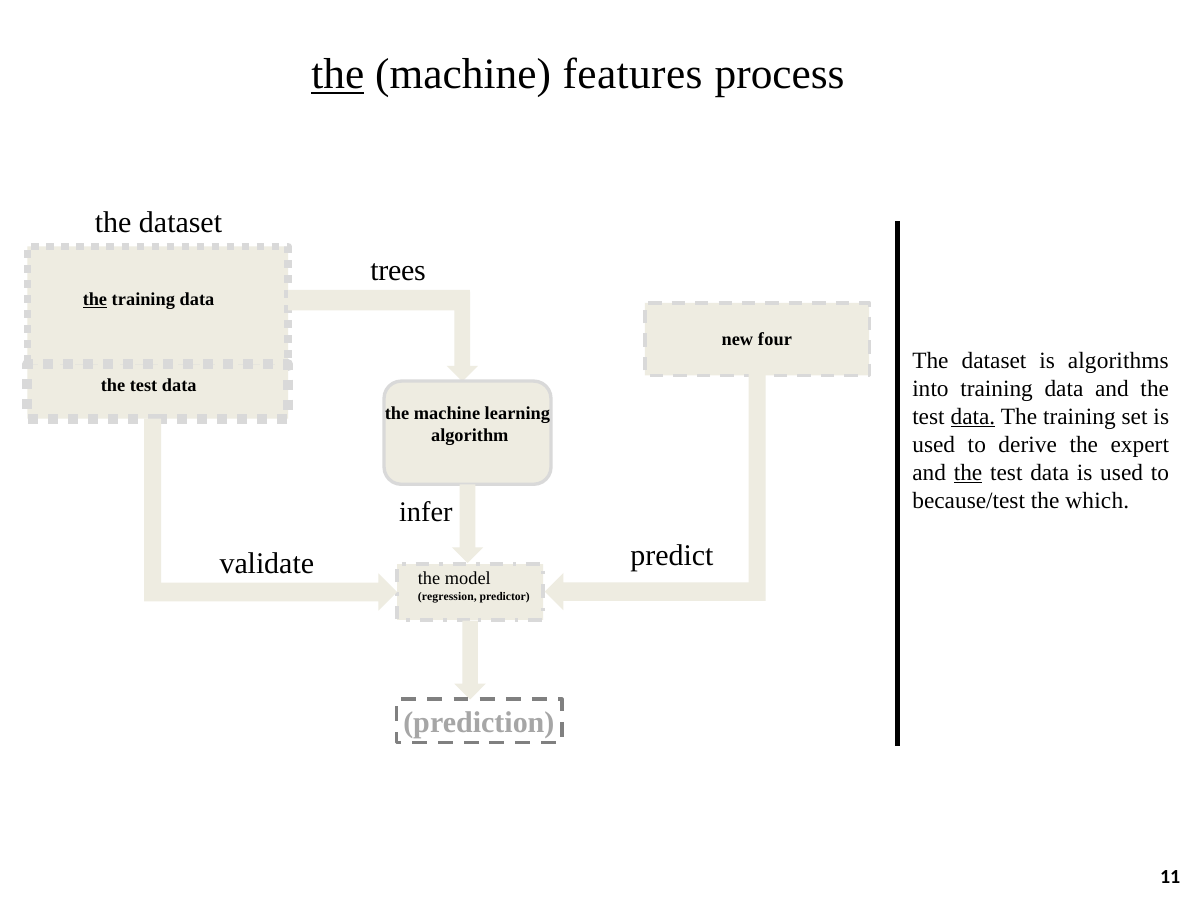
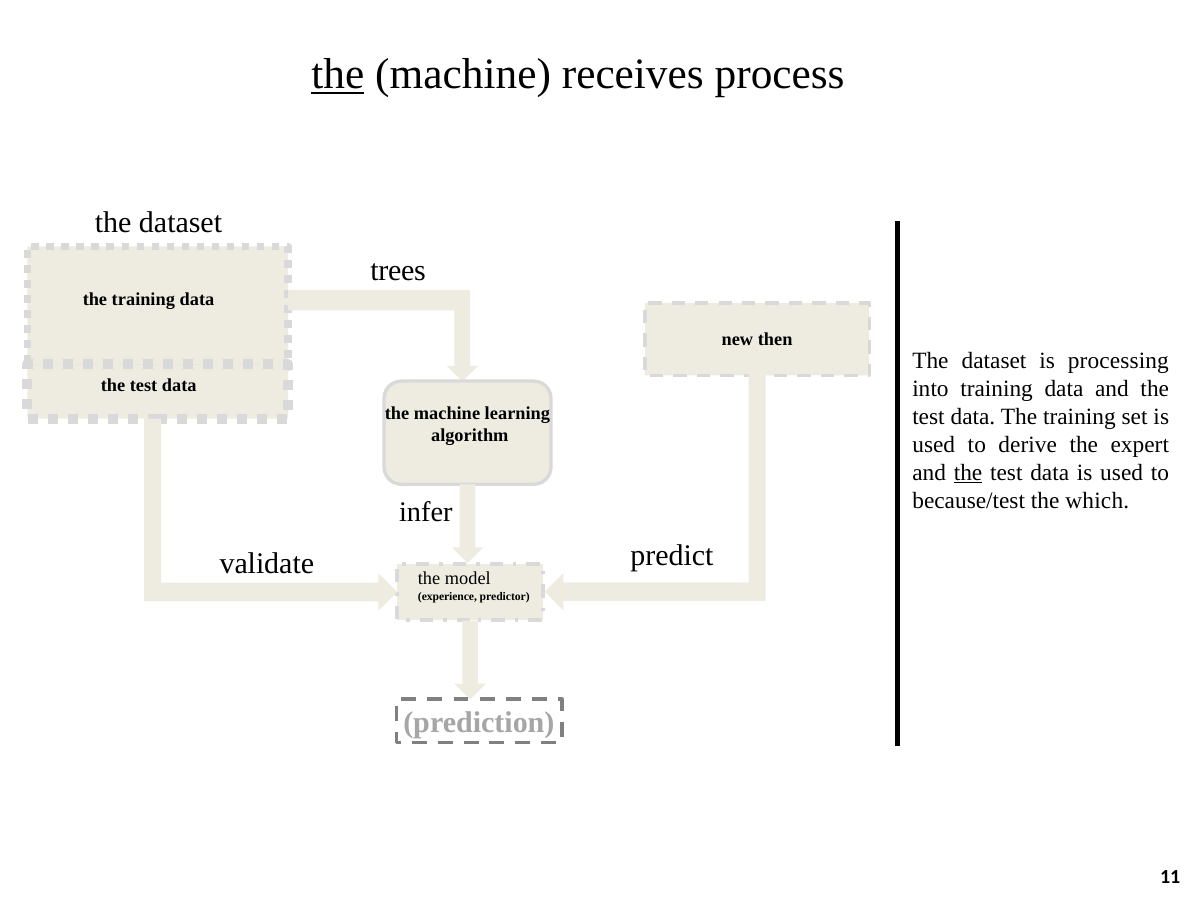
features: features -> receives (633, 74)
the underline: present -> none (95, 300)
four: four -> then (775, 340)
algorithms: algorithms -> processing (1118, 360)
data underline: present -> none (973, 416)
regression: regression -> experience (447, 596)
